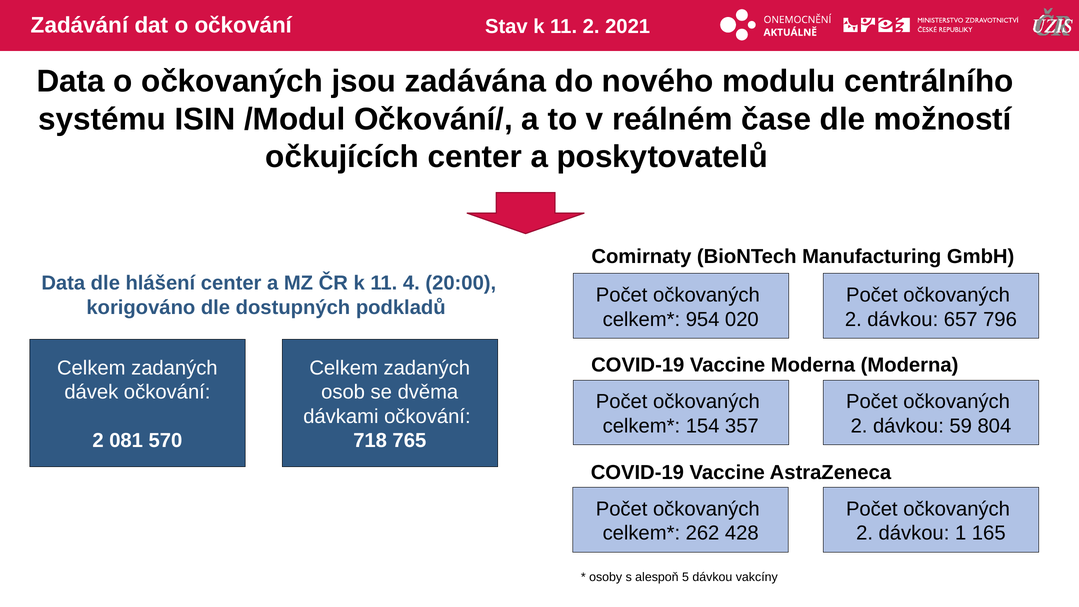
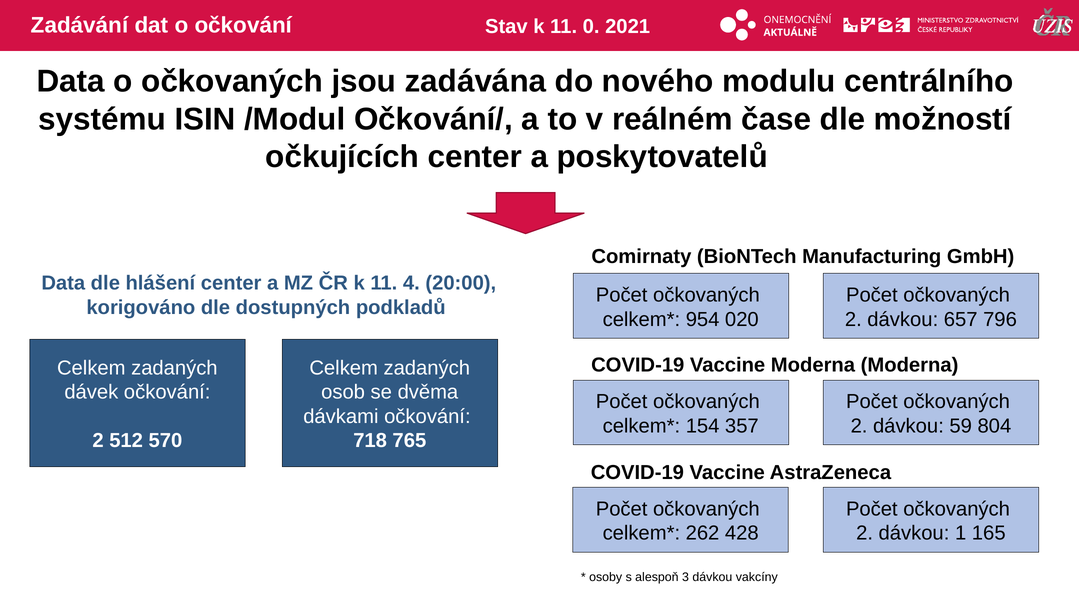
11 2: 2 -> 0 (591, 27)
081: 081 -> 512 (126, 441)
5: 5 -> 3 (686, 577)
